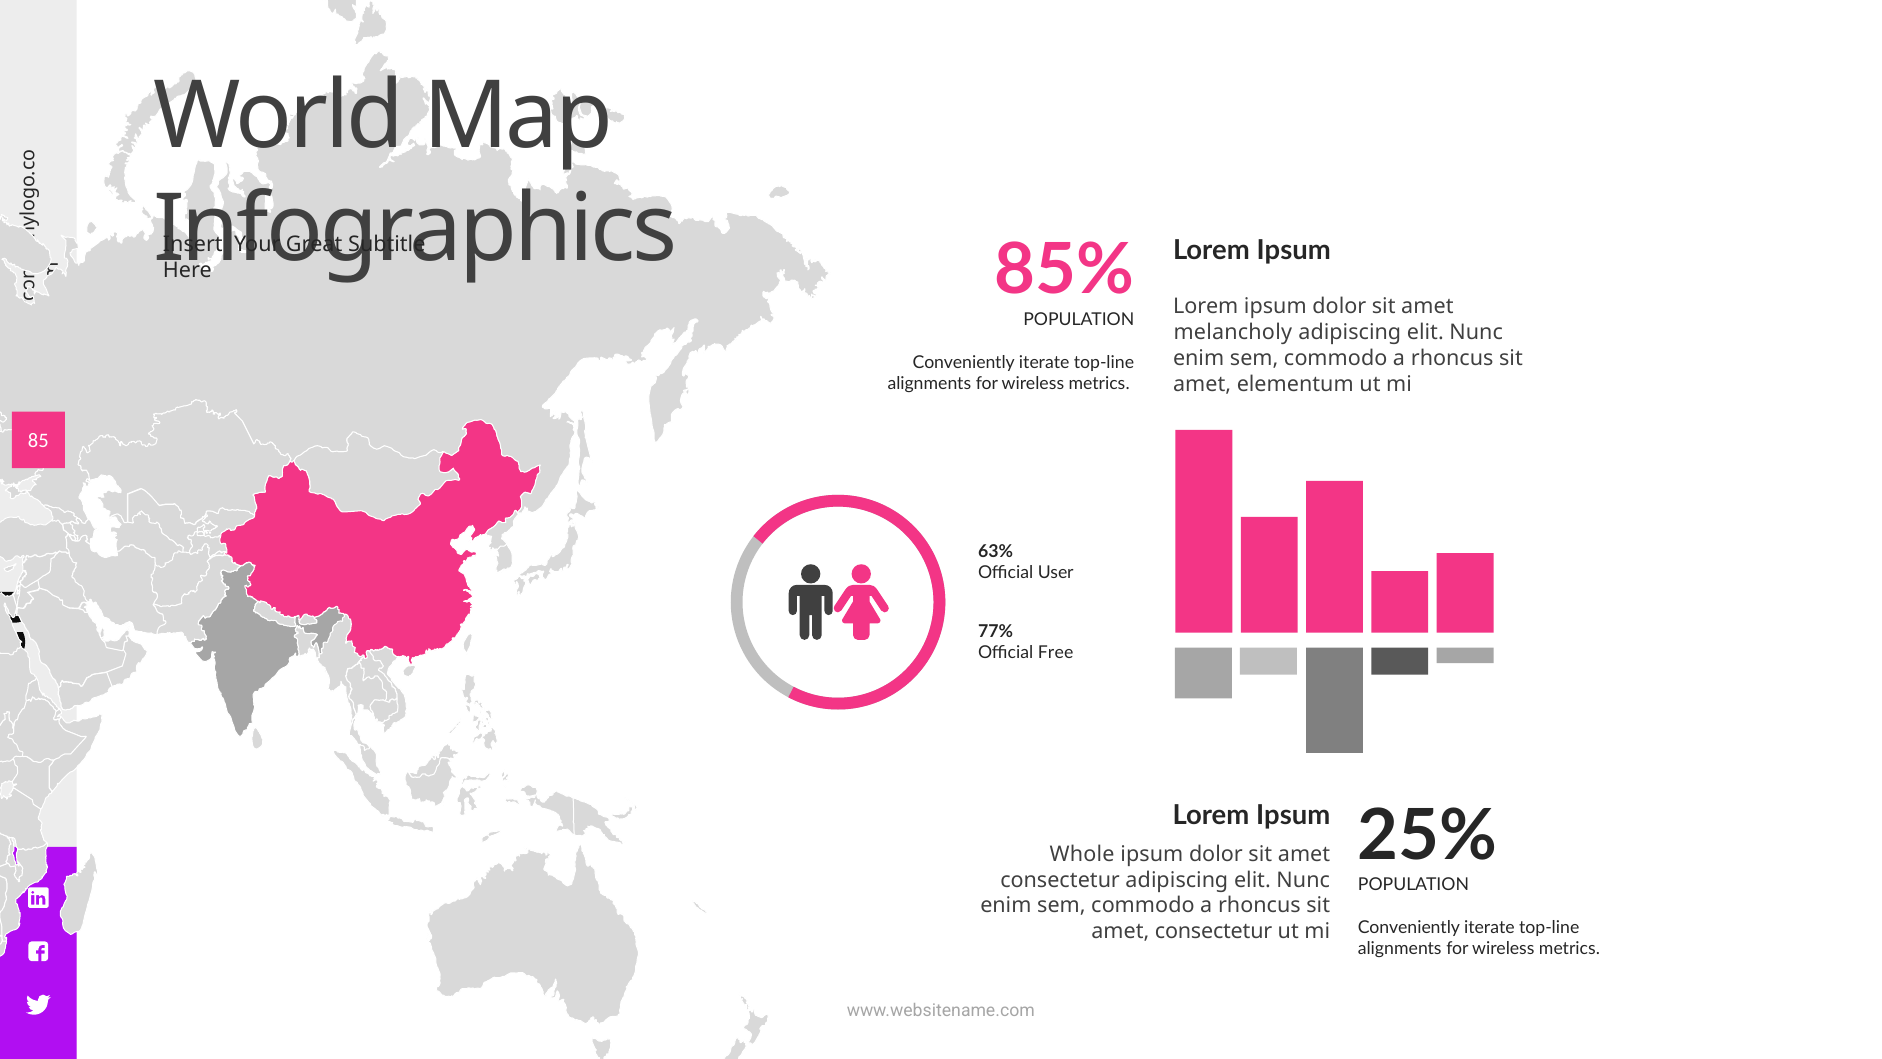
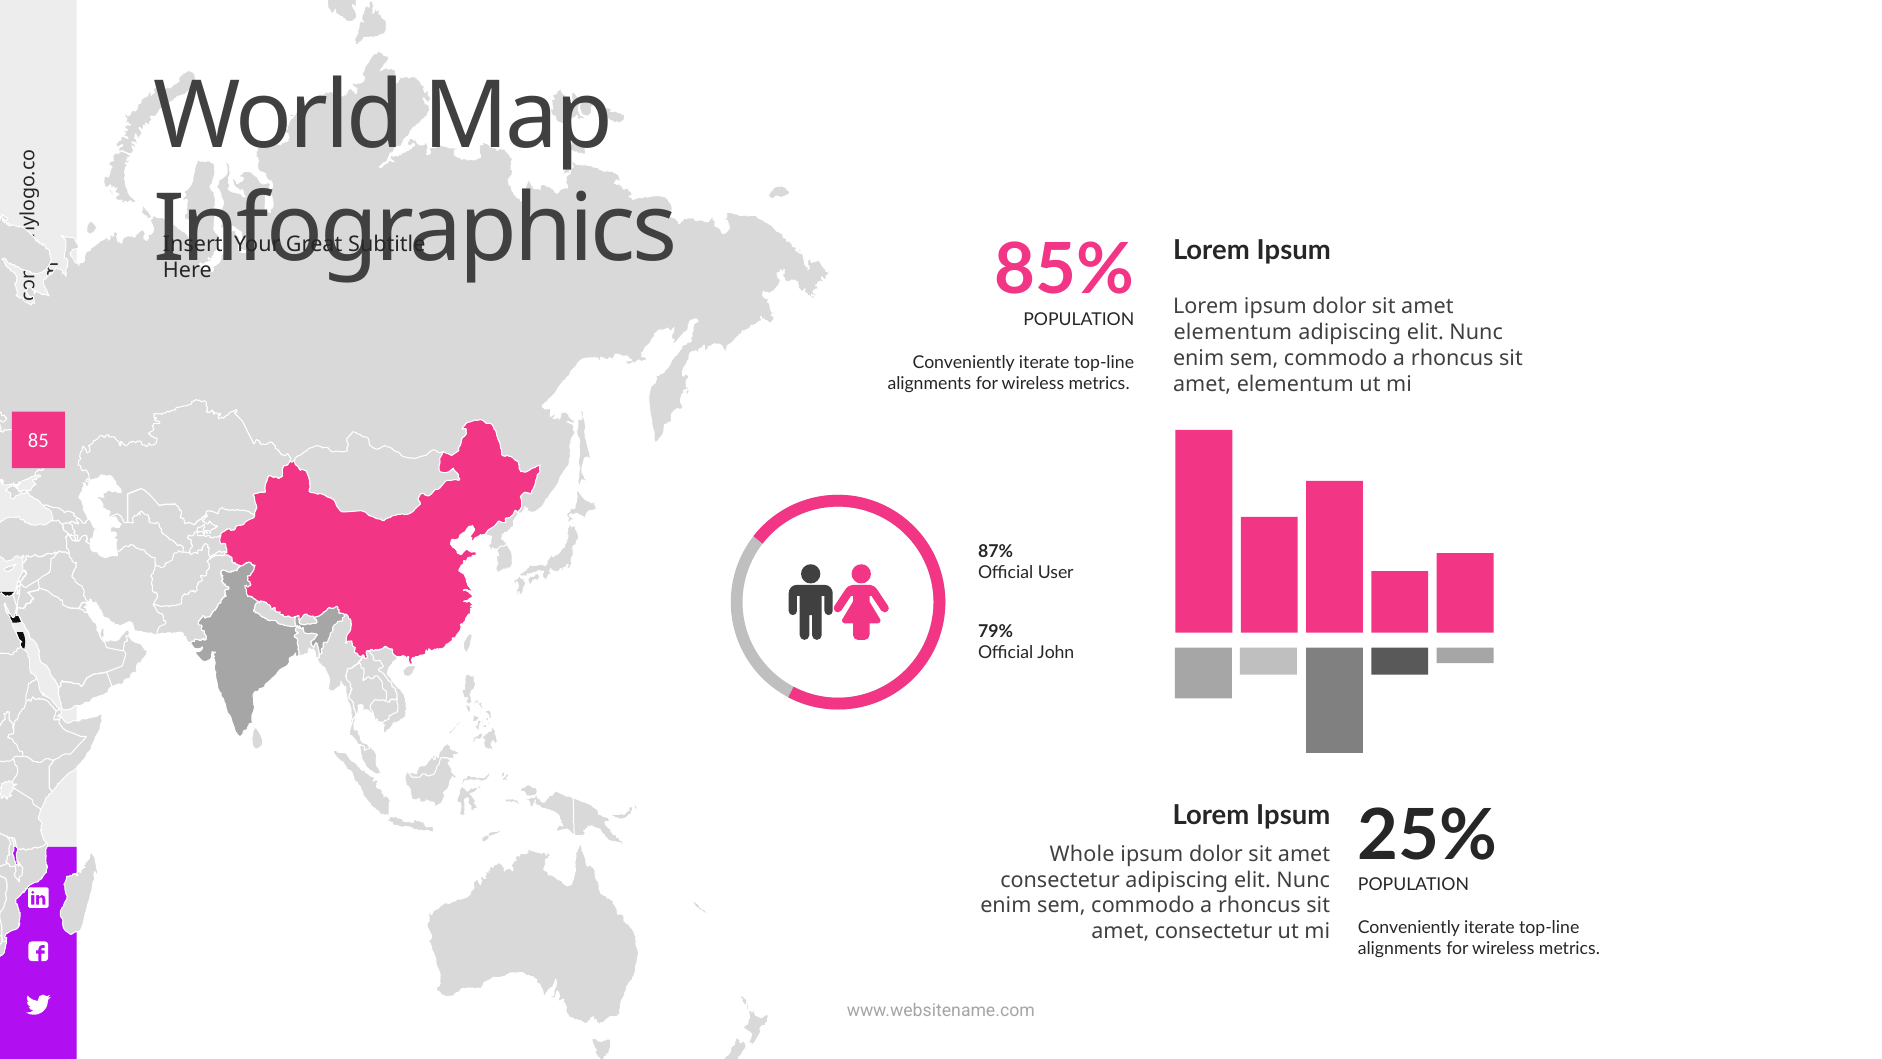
melancholy: melancholy -> elementum (1233, 332)
63%: 63% -> 87% (996, 552)
77%: 77% -> 79% (996, 631)
Free: Free -> John (1056, 653)
